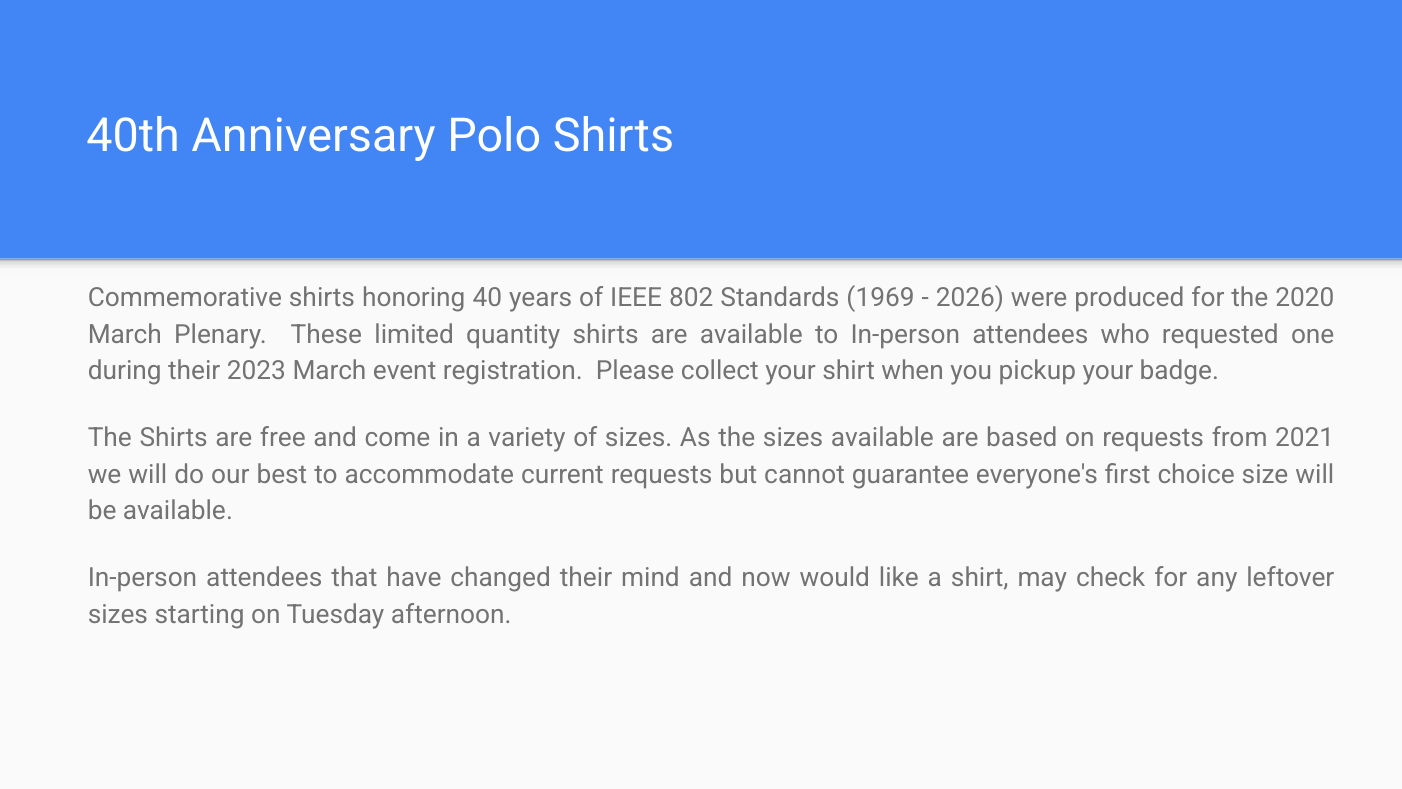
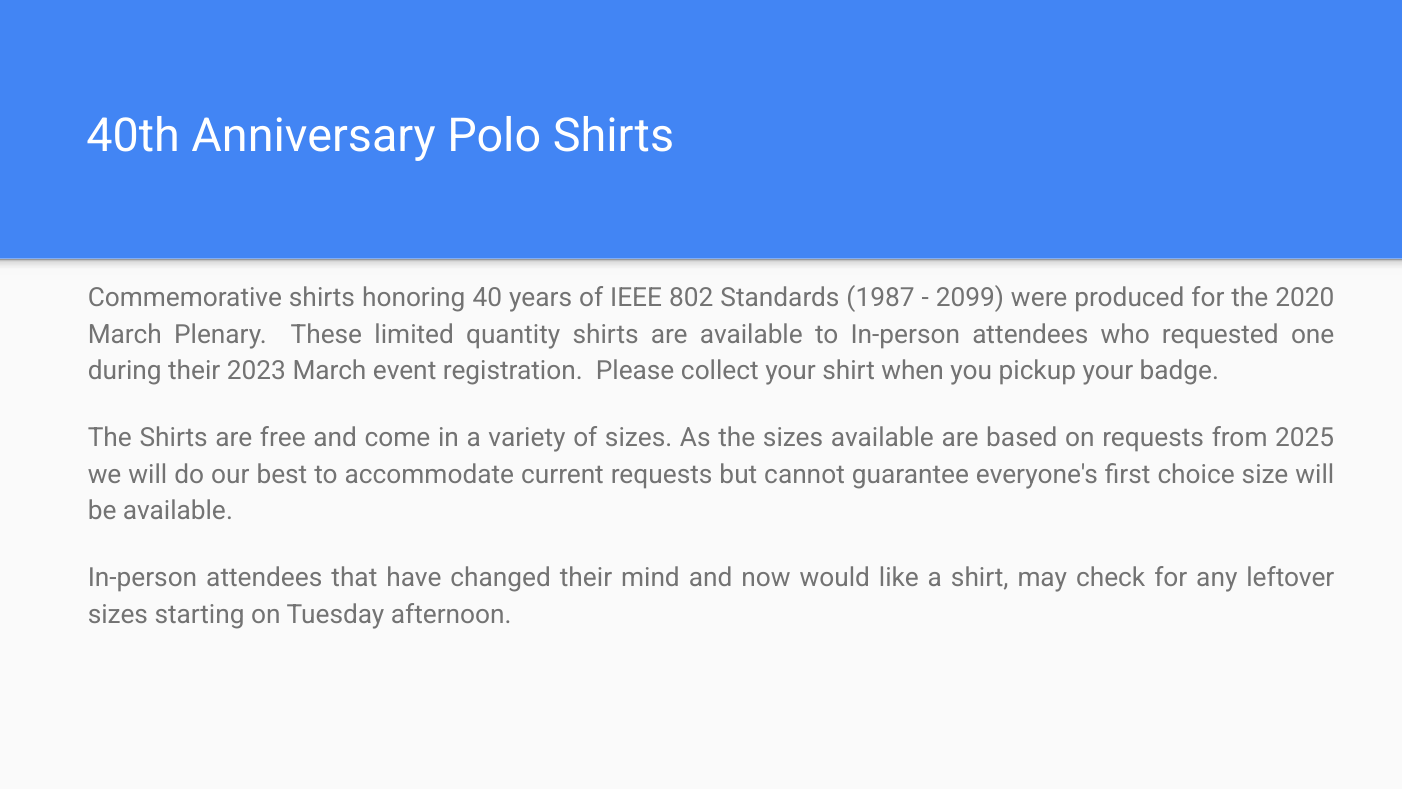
1969: 1969 -> 1987 (881, 298)
2026: 2026 -> 2099 (970, 298)
2021: 2021 -> 2025 (1305, 438)
